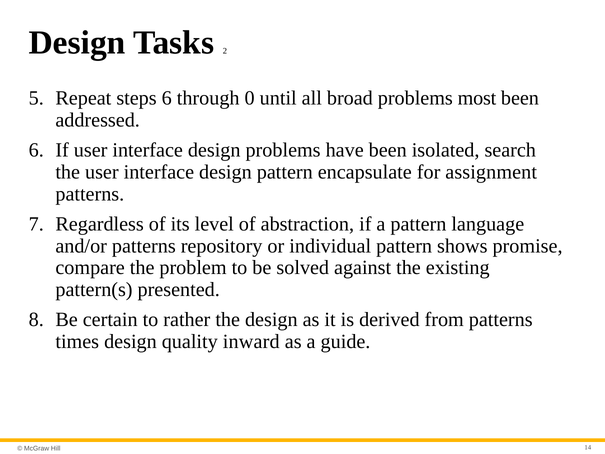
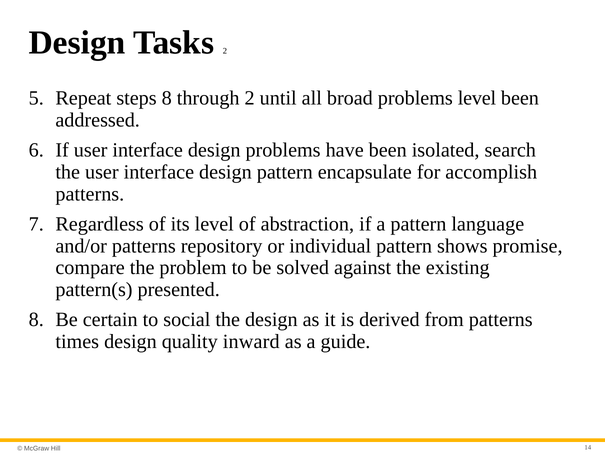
steps 6: 6 -> 8 (167, 98)
through 0: 0 -> 2 (250, 98)
problems most: most -> level (477, 98)
assignment: assignment -> accomplish (491, 172)
rather: rather -> social (187, 319)
